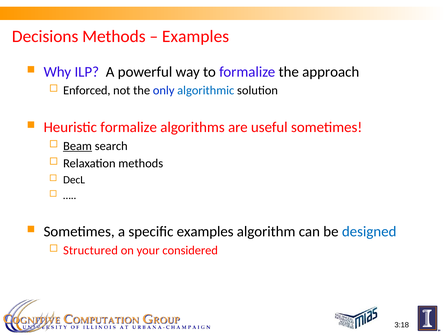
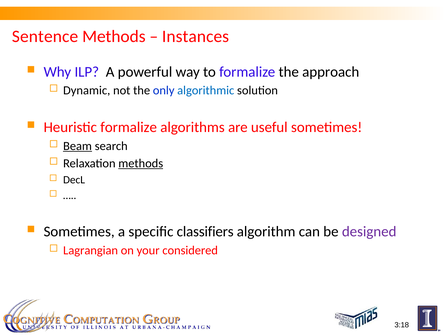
Decisions: Decisions -> Sentence (45, 37)
Examples: Examples -> Instances (196, 37)
Enforced: Enforced -> Dynamic (87, 91)
methods underline: none -> present (141, 164)
specific examples: examples -> classifiers (205, 232)
designed colour: blue -> purple (369, 232)
Structured: Structured -> Lagrangian (91, 250)
